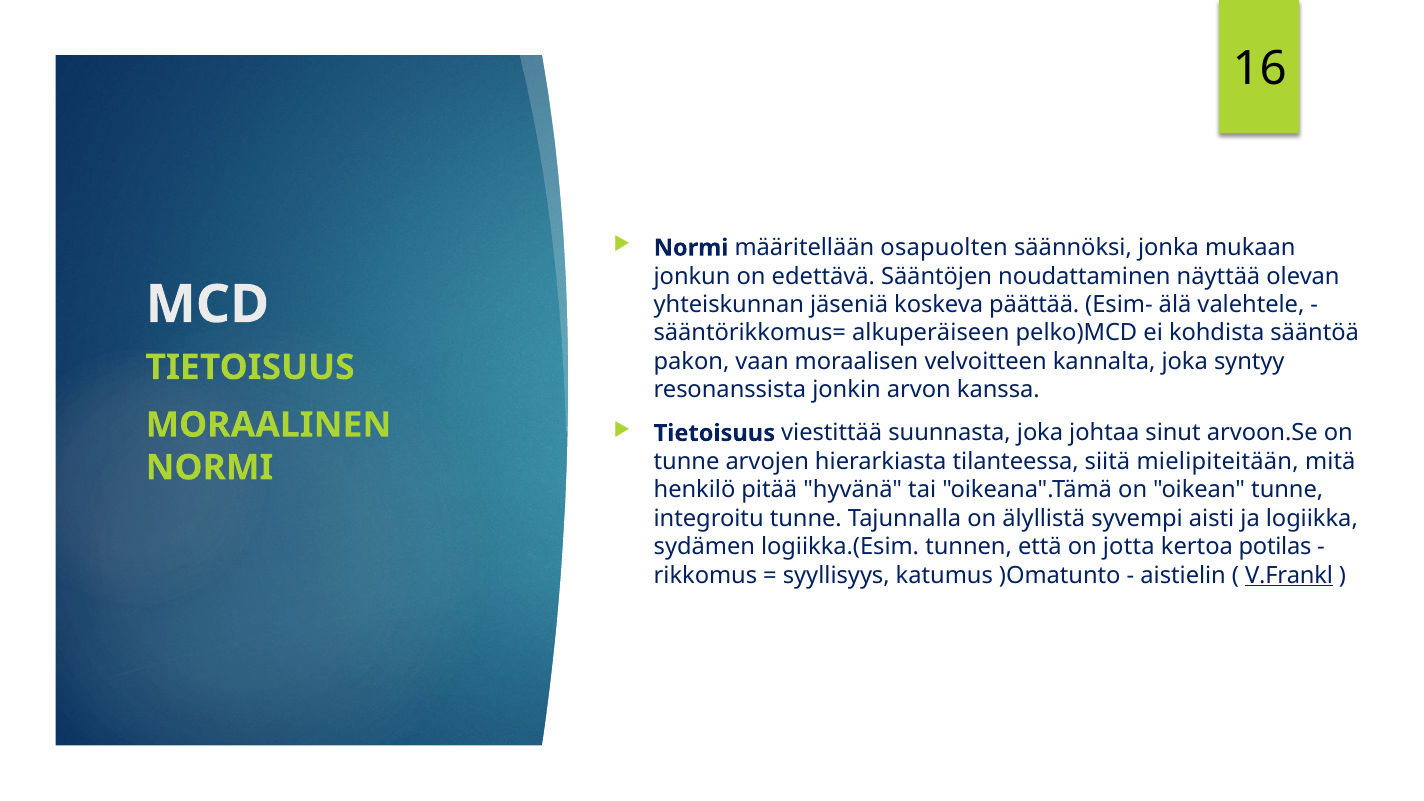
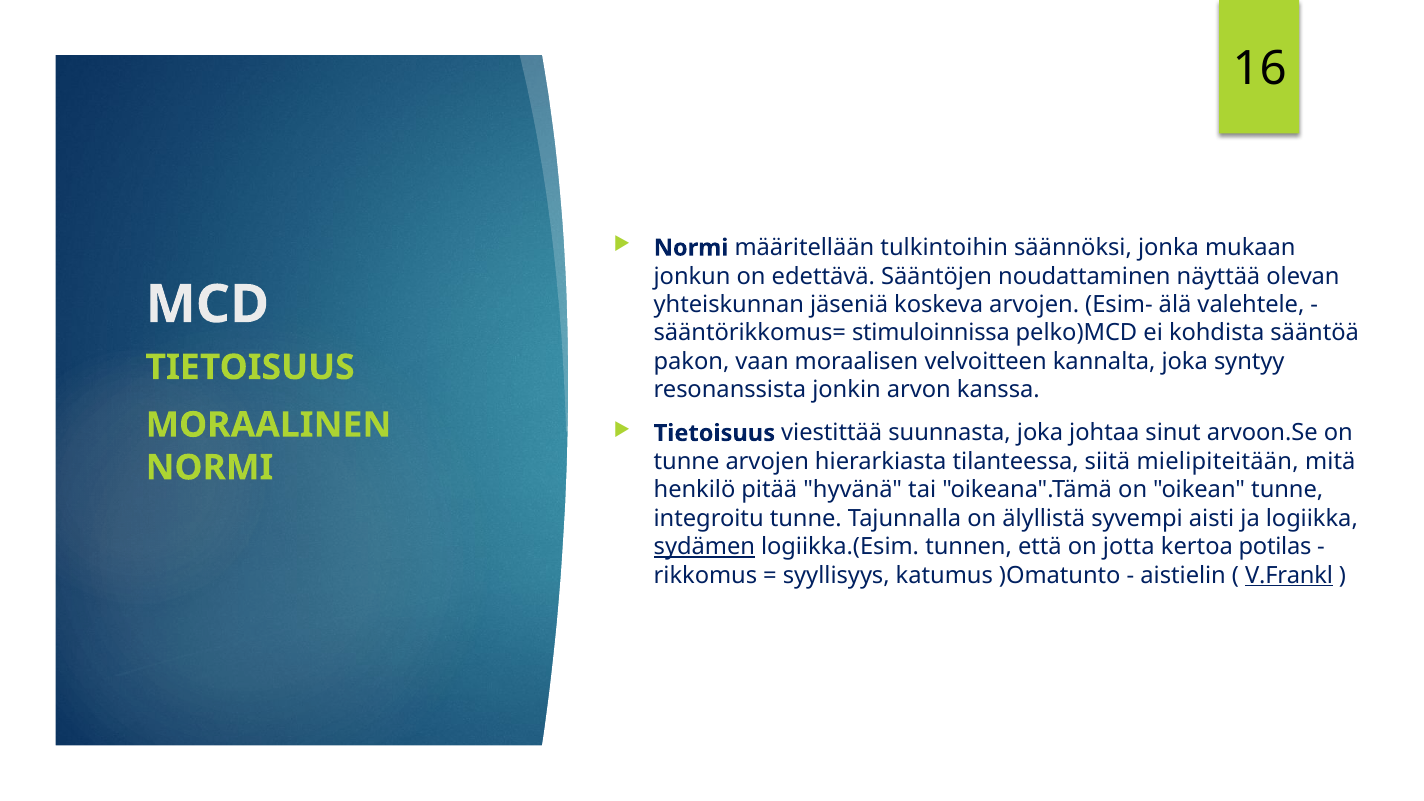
osapuolten: osapuolten -> tulkintoihin (944, 248)
koskeva päättää: päättää -> arvojen (1034, 305)
alkuperäiseen: alkuperäiseen -> stimuloinnissa (931, 333)
sydämen underline: none -> present (704, 547)
